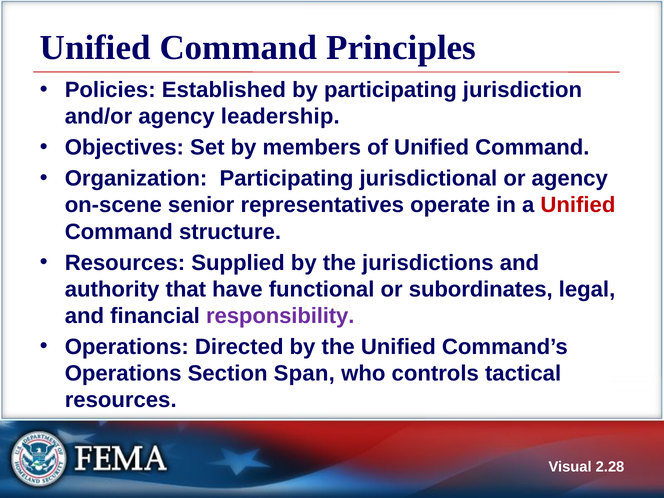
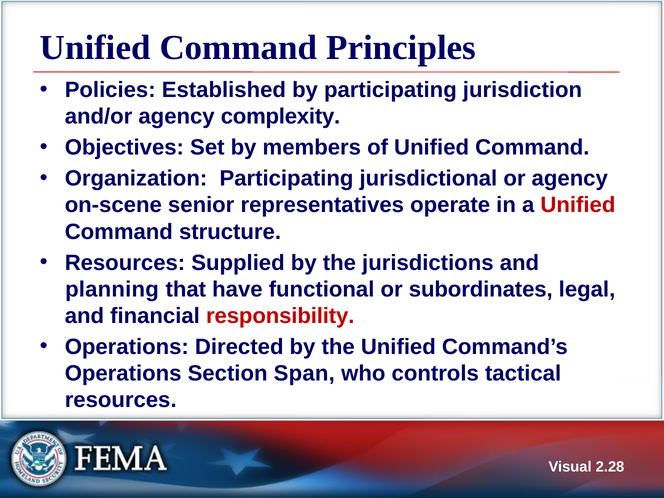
leadership: leadership -> complexity (281, 117)
authority: authority -> planning (112, 289)
responsibility colour: purple -> red (280, 316)
